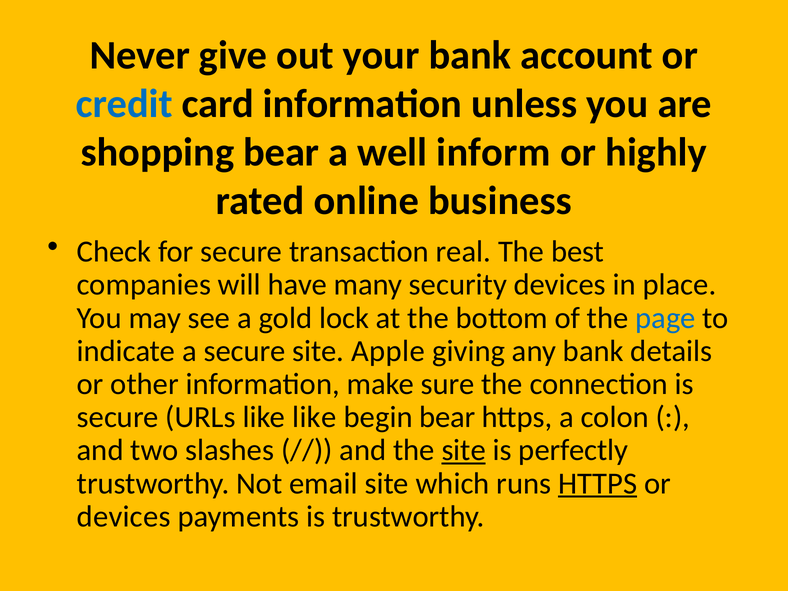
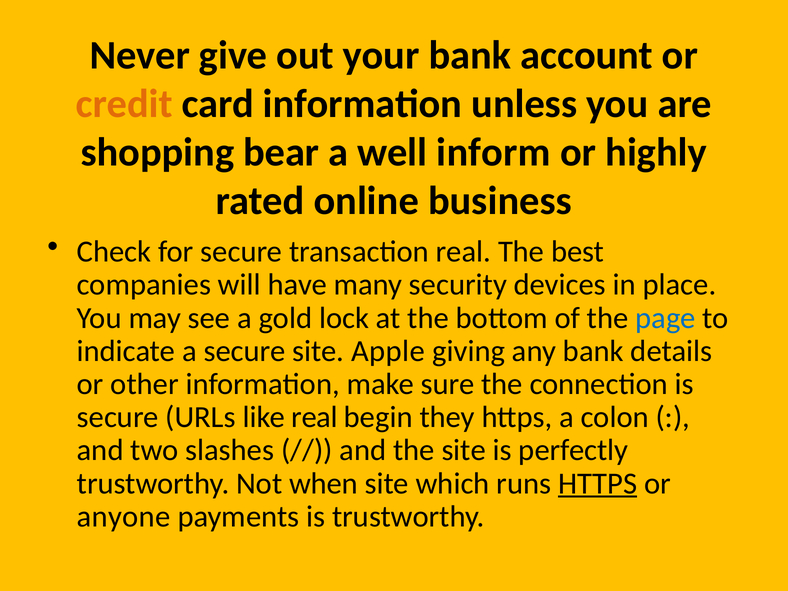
credit colour: blue -> orange (124, 104)
like like: like -> real (315, 417)
begin bear: bear -> they (447, 417)
site underline: present -> none (464, 450)
email: email -> when (324, 483)
devices: devices -> anyone (124, 517)
